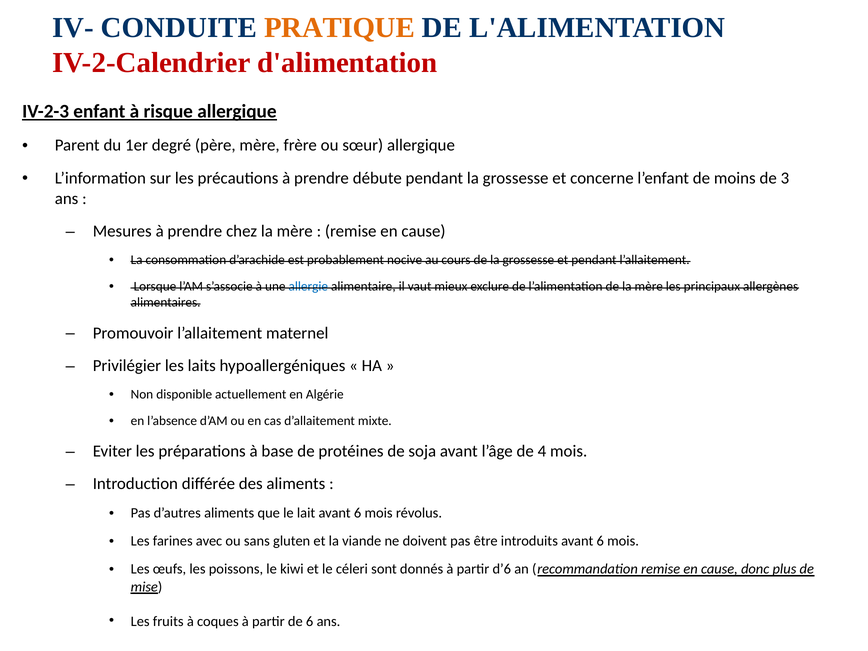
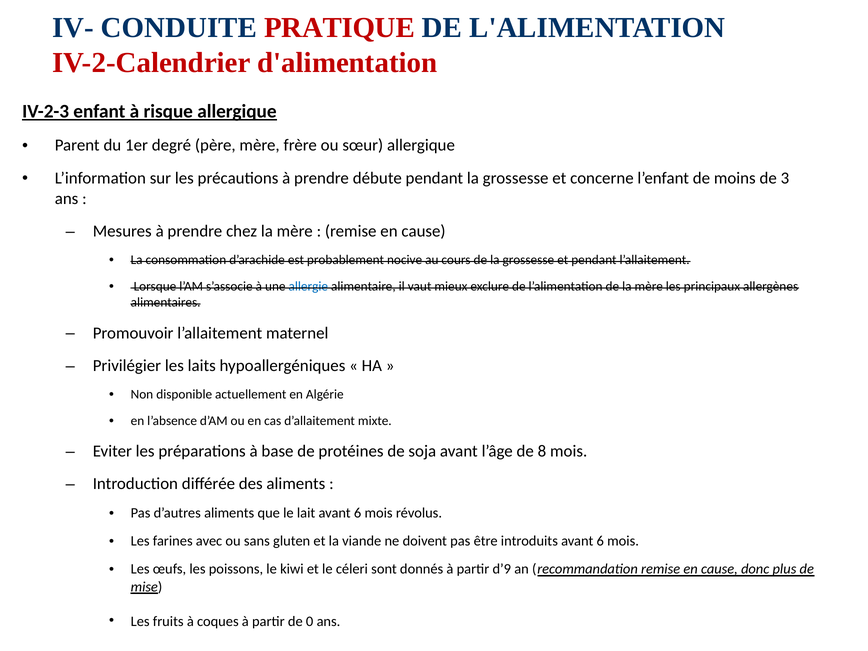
PRATIQUE colour: orange -> red (339, 28)
4: 4 -> 8 (542, 451)
d’6: d’6 -> d’9 (502, 569)
de 6: 6 -> 0 (310, 621)
